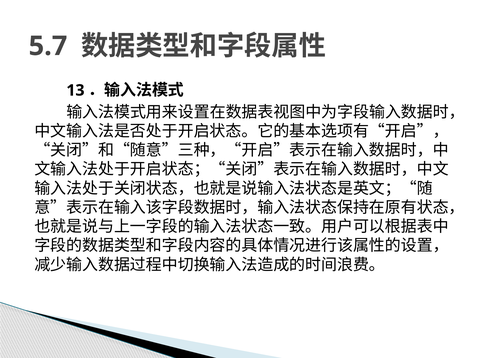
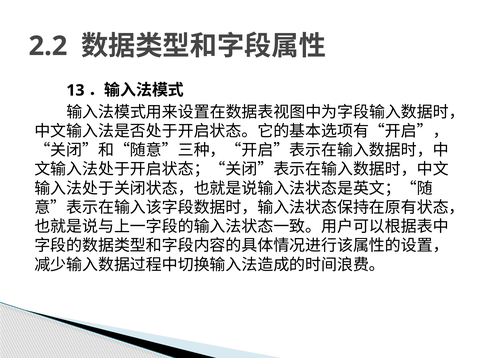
5.7: 5.7 -> 2.2 (48, 46)
